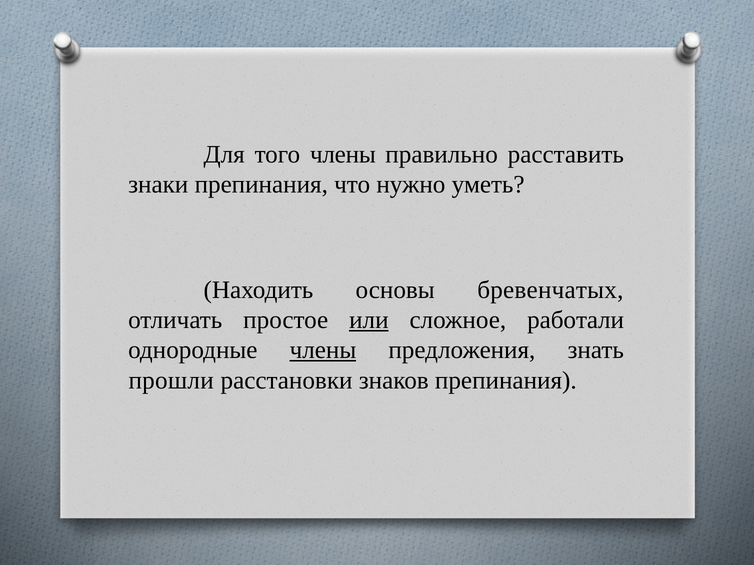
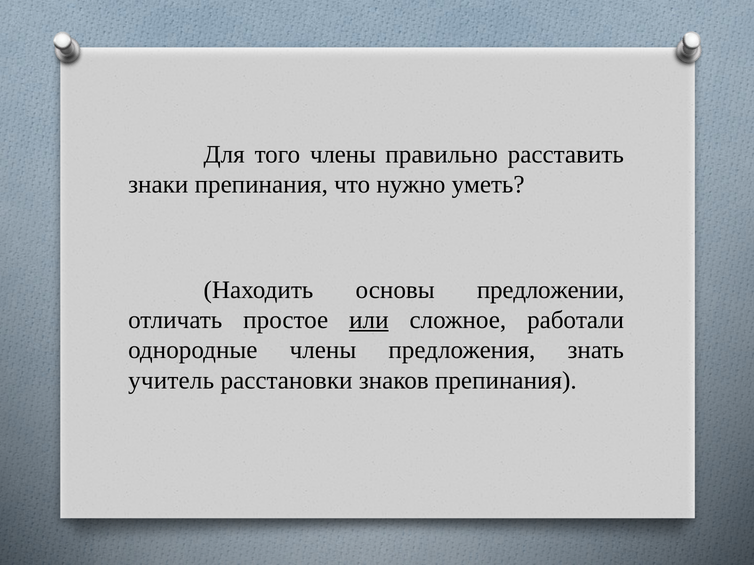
бревенчатых: бревенчатых -> предложении (551, 290)
члены underline: present -> none (323, 350)
прошли: прошли -> учитель (171, 381)
